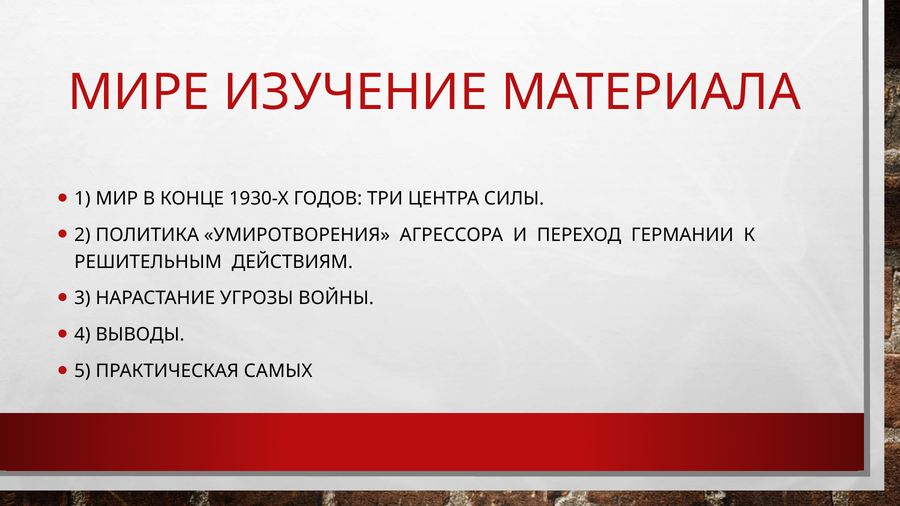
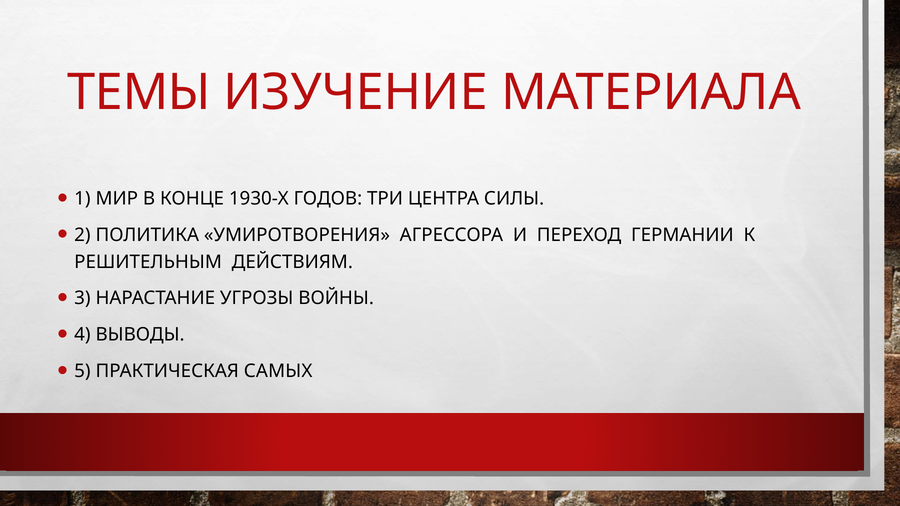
МИРЕ: МИРЕ -> ТЕМЫ (139, 93)
